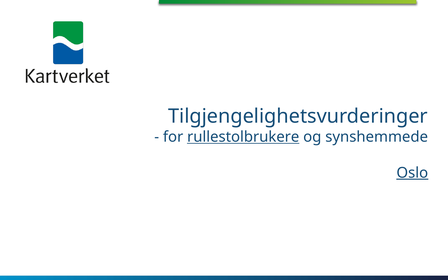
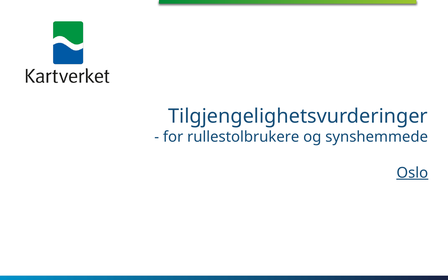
rullestolbrukere underline: present -> none (243, 137)
